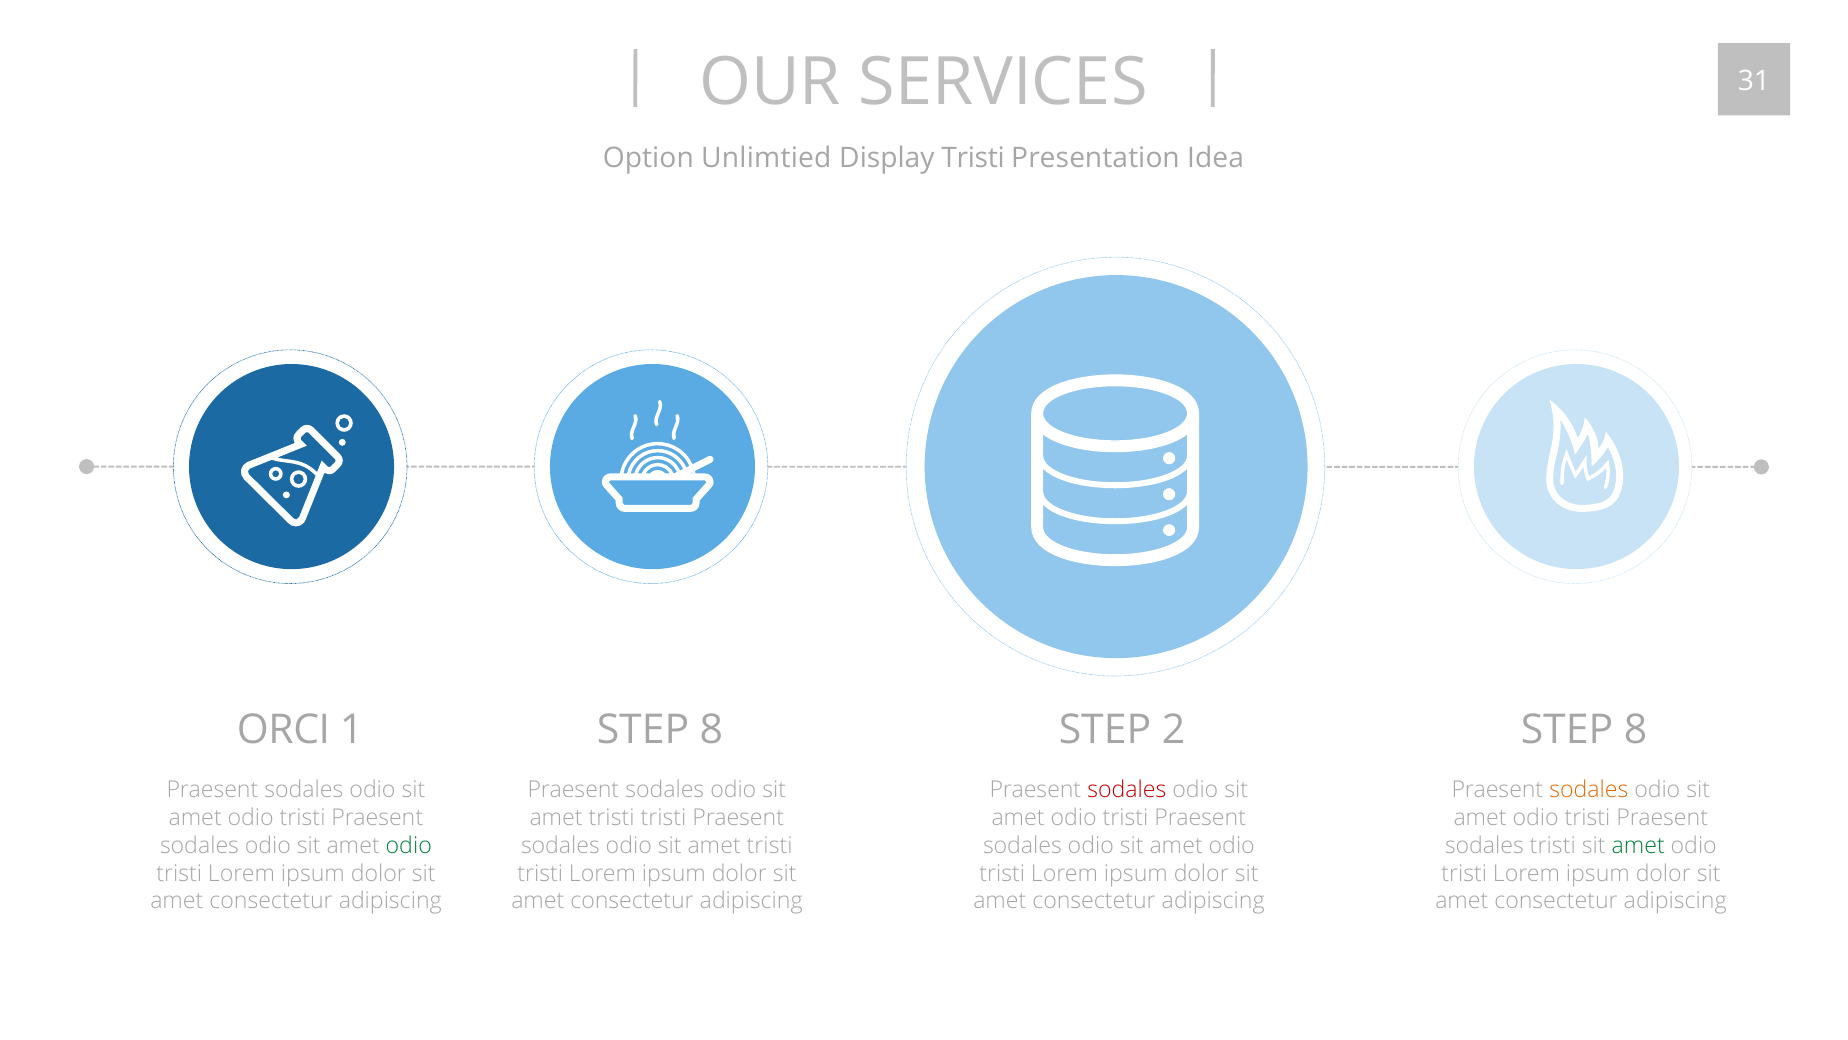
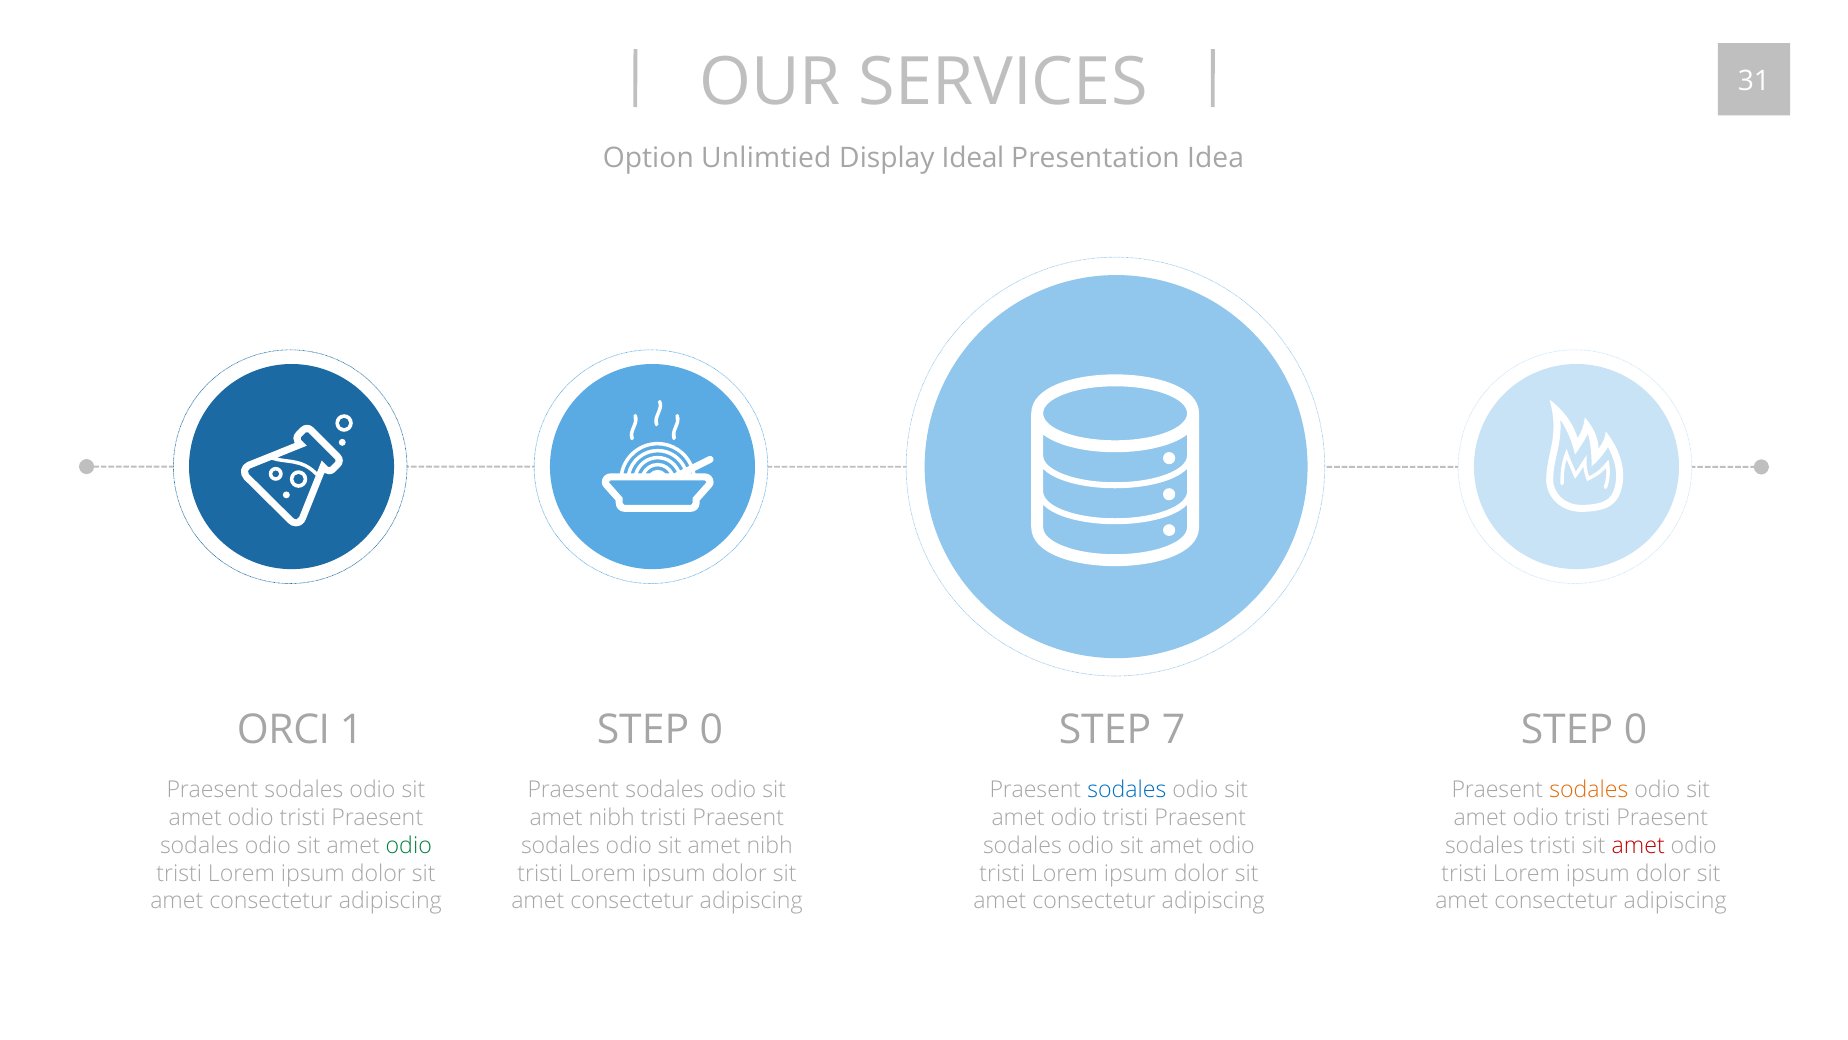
Display Tristi: Tristi -> Ideal (973, 158)
8: 8 -> 0 (711, 730)
2: 2 -> 7 (1173, 730)
8: 8 -> 0 (1635, 730)
sodales colour: red -> blue (1127, 790)
tristi: tristi -> nibh (612, 817)
tristi: tristi -> nibh (770, 845)
amet colour: green -> red (1638, 845)
